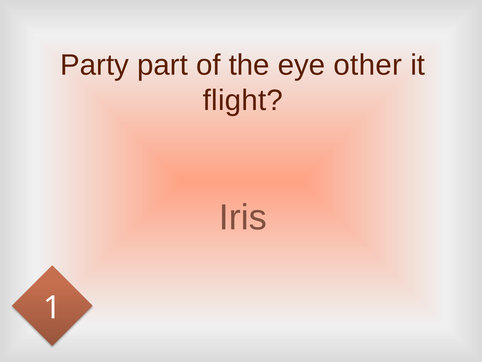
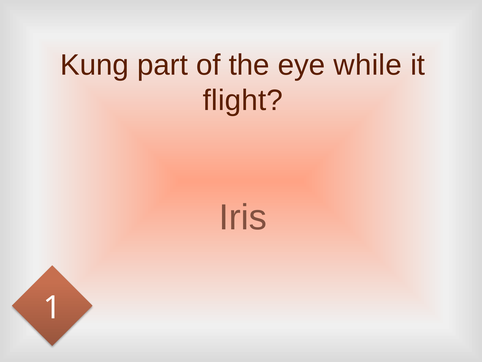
Party: Party -> Kung (95, 65)
other: other -> while (368, 65)
